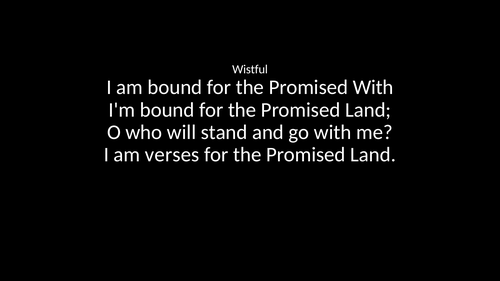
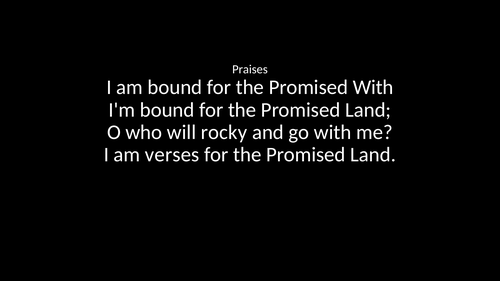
Wistful: Wistful -> Praises (250, 69)
stand: stand -> rocky (224, 132)
